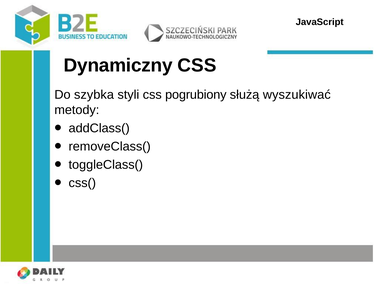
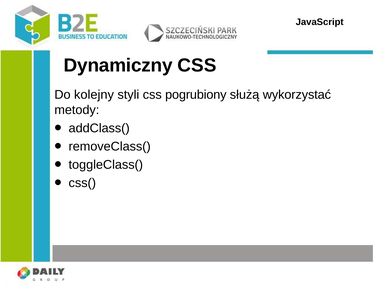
szybka: szybka -> kolejny (94, 95)
wyszukiwać: wyszukiwać -> wykorzystać (297, 95)
